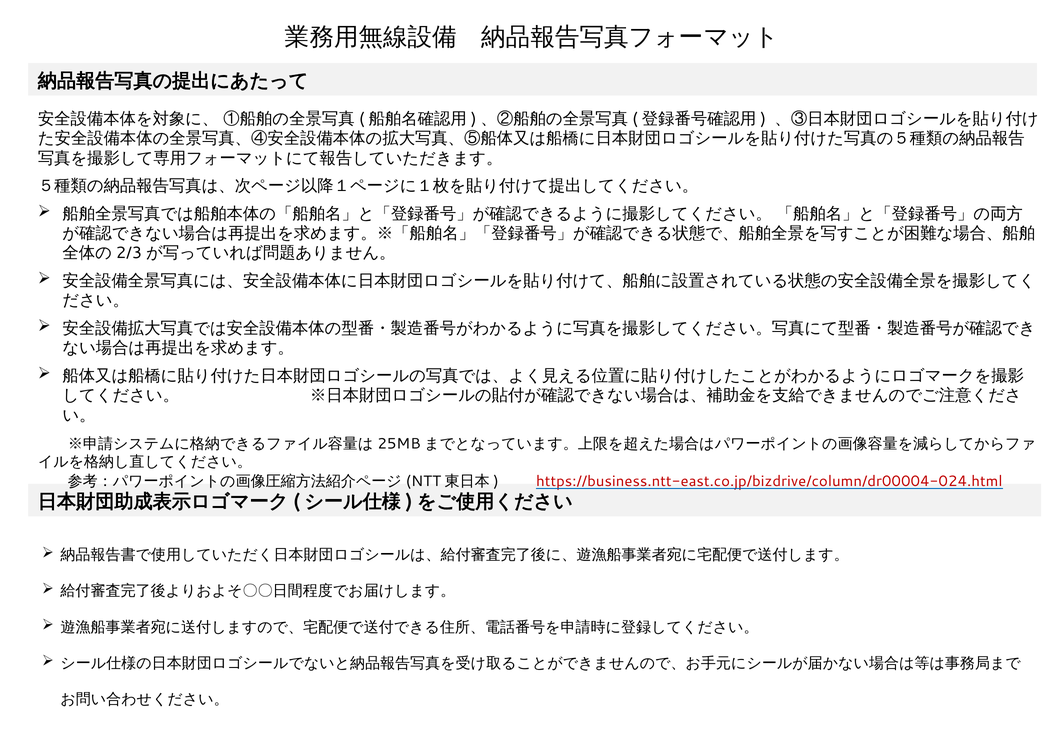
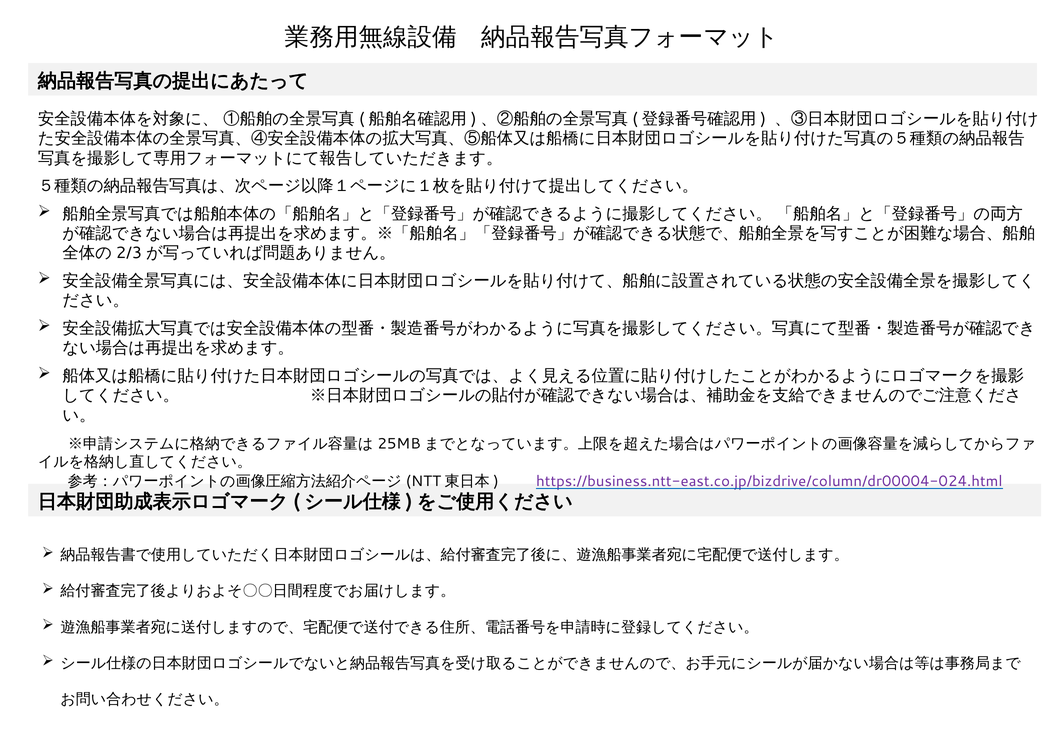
https://business.ntt-east.co.jp/bizdrive/column/dr00004-024.html colour: red -> purple (769, 481)
